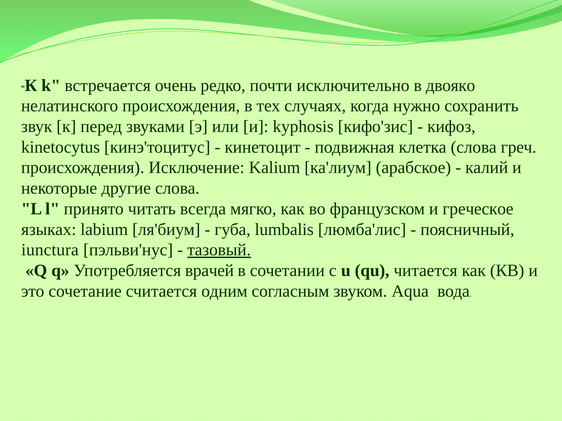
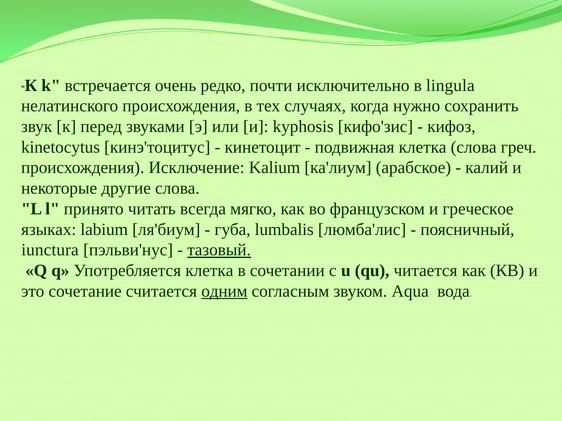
двояко: двояко -> lingula (450, 85)
Употребляется врачей: врачей -> клетка (209, 271)
одним underline: none -> present (224, 291)
